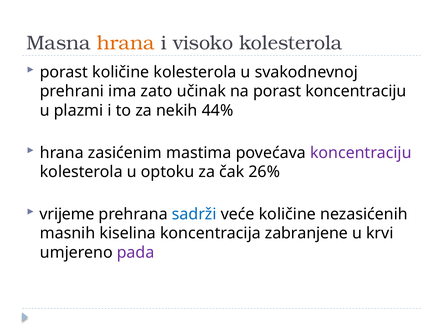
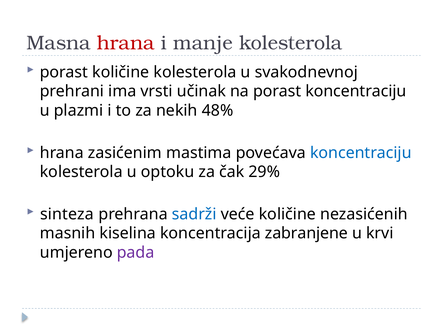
hrana colour: orange -> red (126, 43)
visoko: visoko -> manje (203, 43)
zato: zato -> vrsti (157, 91)
44%: 44% -> 48% (218, 110)
koncentraciju colour: purple -> blue (361, 152)
26%: 26% -> 29% (264, 172)
vrijeme: vrijeme -> sinteza (67, 214)
